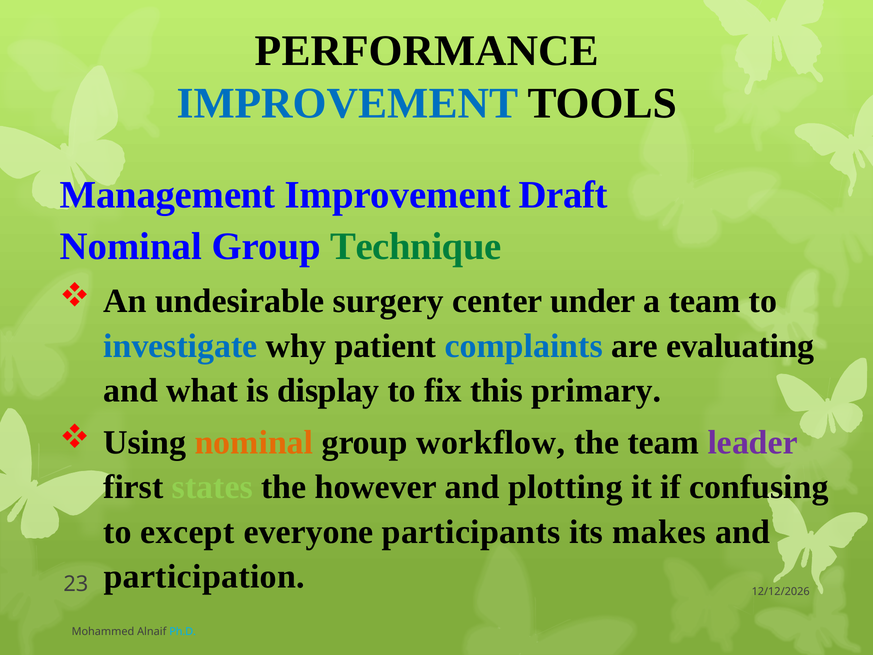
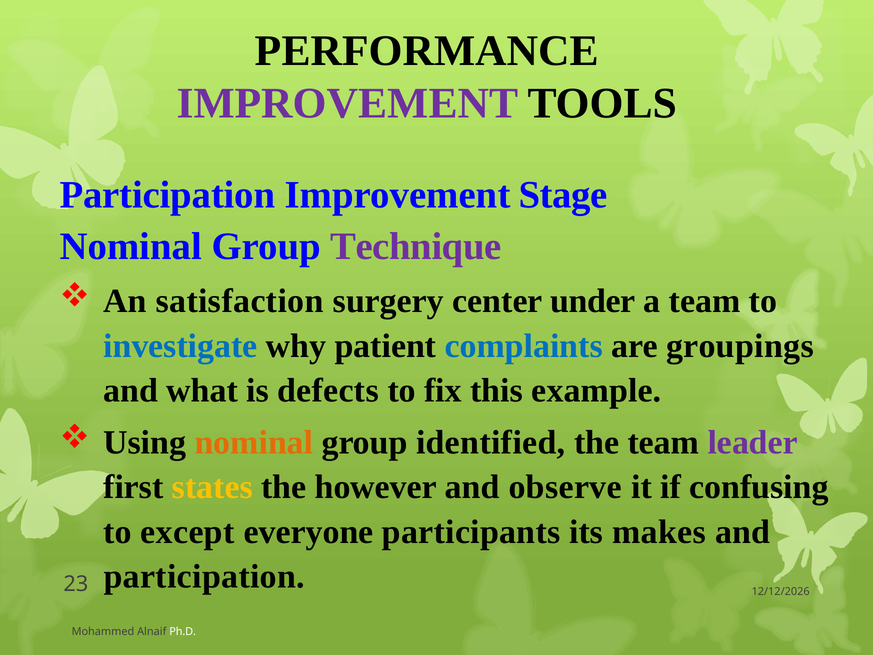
IMPROVEMENT colour: blue -> purple (347, 103)
Management: Management -> Participation (167, 195)
Draft: Draft -> Stage (563, 195)
Technique colour: green -> purple (416, 246)
undesirable: undesirable -> satisfaction (240, 301)
evaluating: evaluating -> groupings (740, 346)
display: display -> defects (328, 390)
primary: primary -> example (596, 390)
workflow: workflow -> identified (491, 442)
states colour: light green -> yellow (212, 487)
plotting: plotting -> observe (565, 487)
Ph.D colour: light blue -> white (183, 632)
